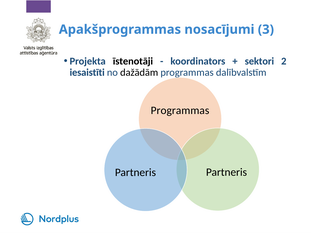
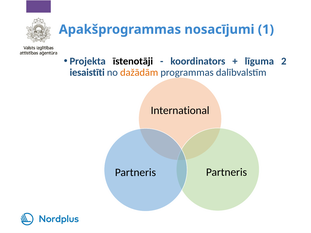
3: 3 -> 1 (266, 30)
sektori: sektori -> līguma (259, 61)
dažādām colour: black -> orange (139, 72)
Programmas: Programmas -> International (180, 111)
